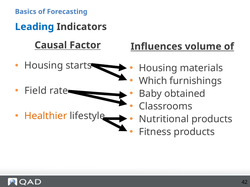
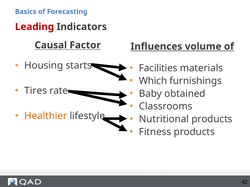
Leading colour: blue -> red (35, 27)
Housing: Housing -> Facilities (158, 68)
Field: Field -> Tires (36, 91)
